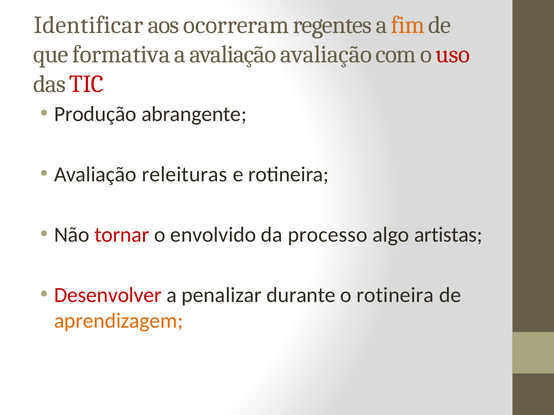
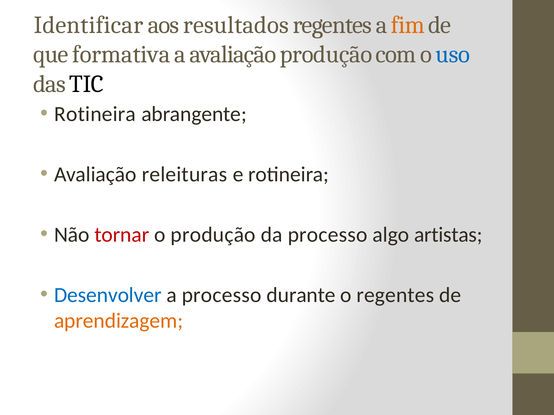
ocorreram: ocorreram -> resultados (236, 25)
avaliação avaliação: avaliação -> produção (326, 55)
uso colour: red -> blue (453, 55)
TIC colour: red -> black (86, 84)
Produção: Produção -> Rotineira (95, 114)
o envolvido: envolvido -> produção (213, 235)
Desenvolver colour: red -> blue (108, 295)
a penalizar: penalizar -> processo (222, 295)
o rotineira: rotineira -> regentes (395, 295)
